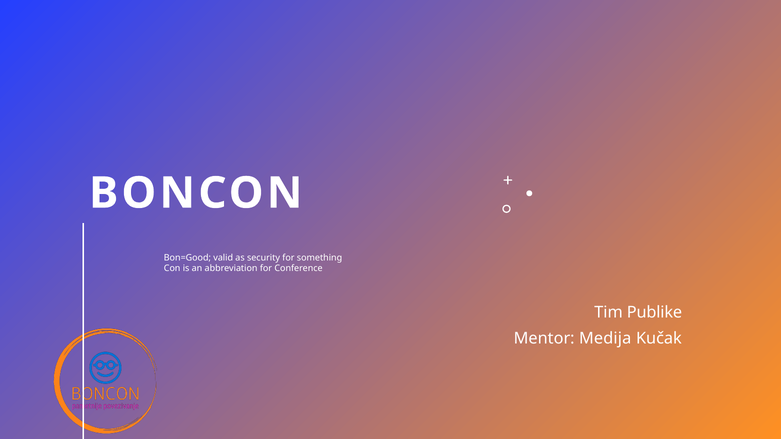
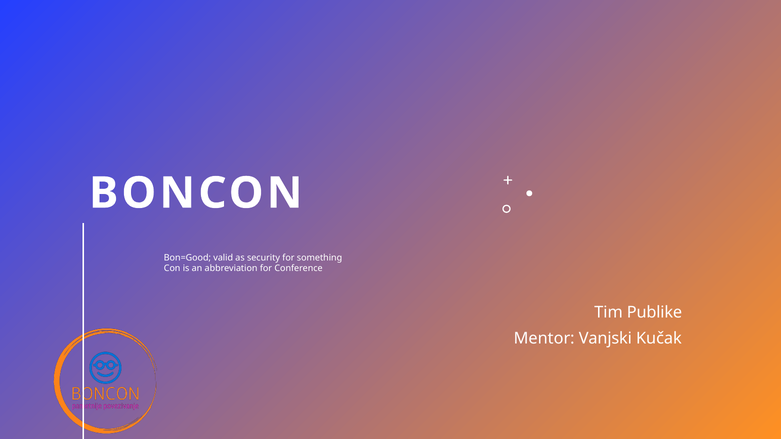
Medija: Medija -> Vanjski (605, 338)
